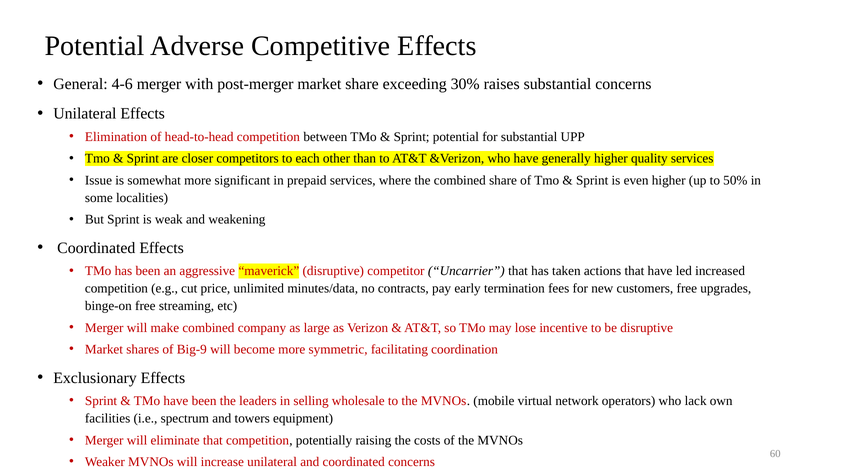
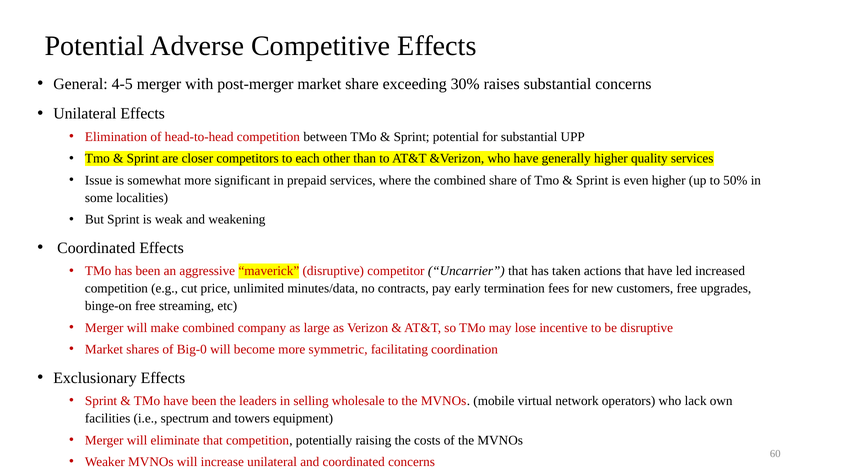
4-6: 4-6 -> 4-5 (122, 84)
Big-9: Big-9 -> Big-0 (192, 350)
